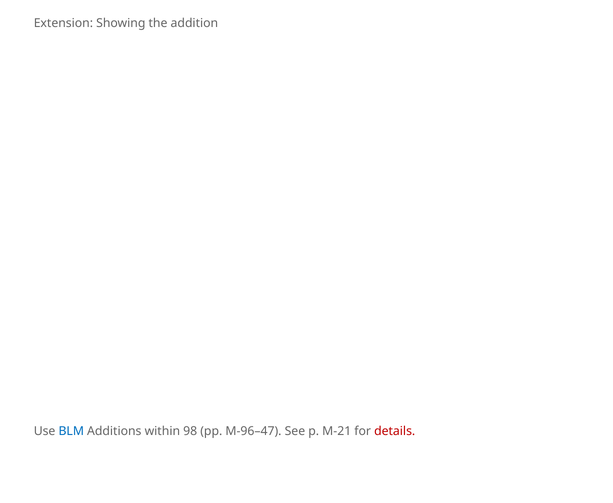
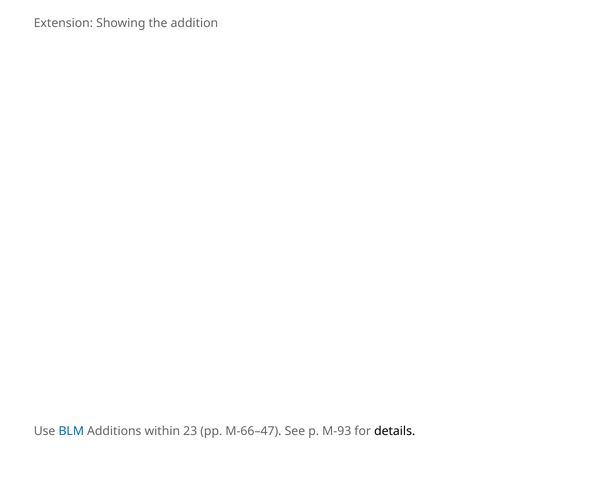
98: 98 -> 23 (190, 431)
M-96–47: M-96–47 -> M-66–47 (253, 431)
M-21: M-21 -> M-93 (337, 431)
details colour: red -> black (395, 431)
